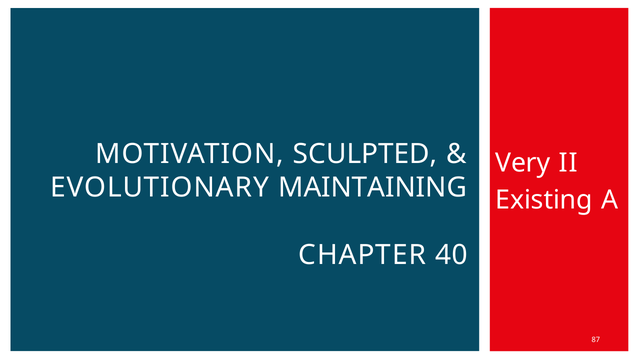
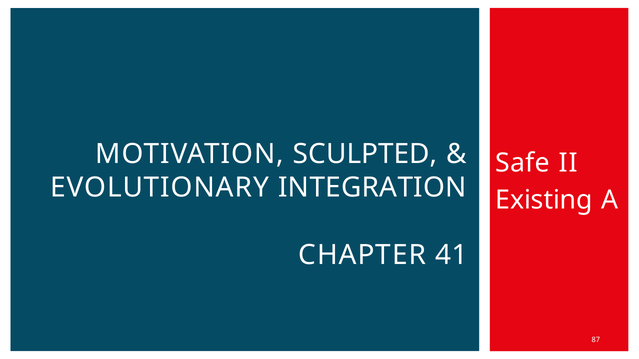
Very: Very -> Safe (523, 163)
MAINTAINING: MAINTAINING -> INTEGRATION (372, 188)
40: 40 -> 41 (451, 255)
